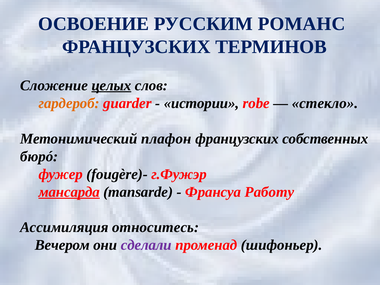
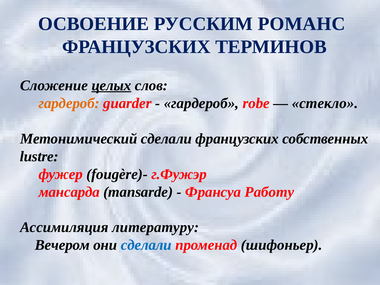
истории: истории -> гардероб (201, 103)
Метонимический плафон: плафон -> сделали (166, 139)
бюрó: бюрó -> lustre (39, 156)
мансарда underline: present -> none (69, 192)
относитесь: относитесь -> литературу (156, 227)
сделали colour: purple -> blue (146, 245)
